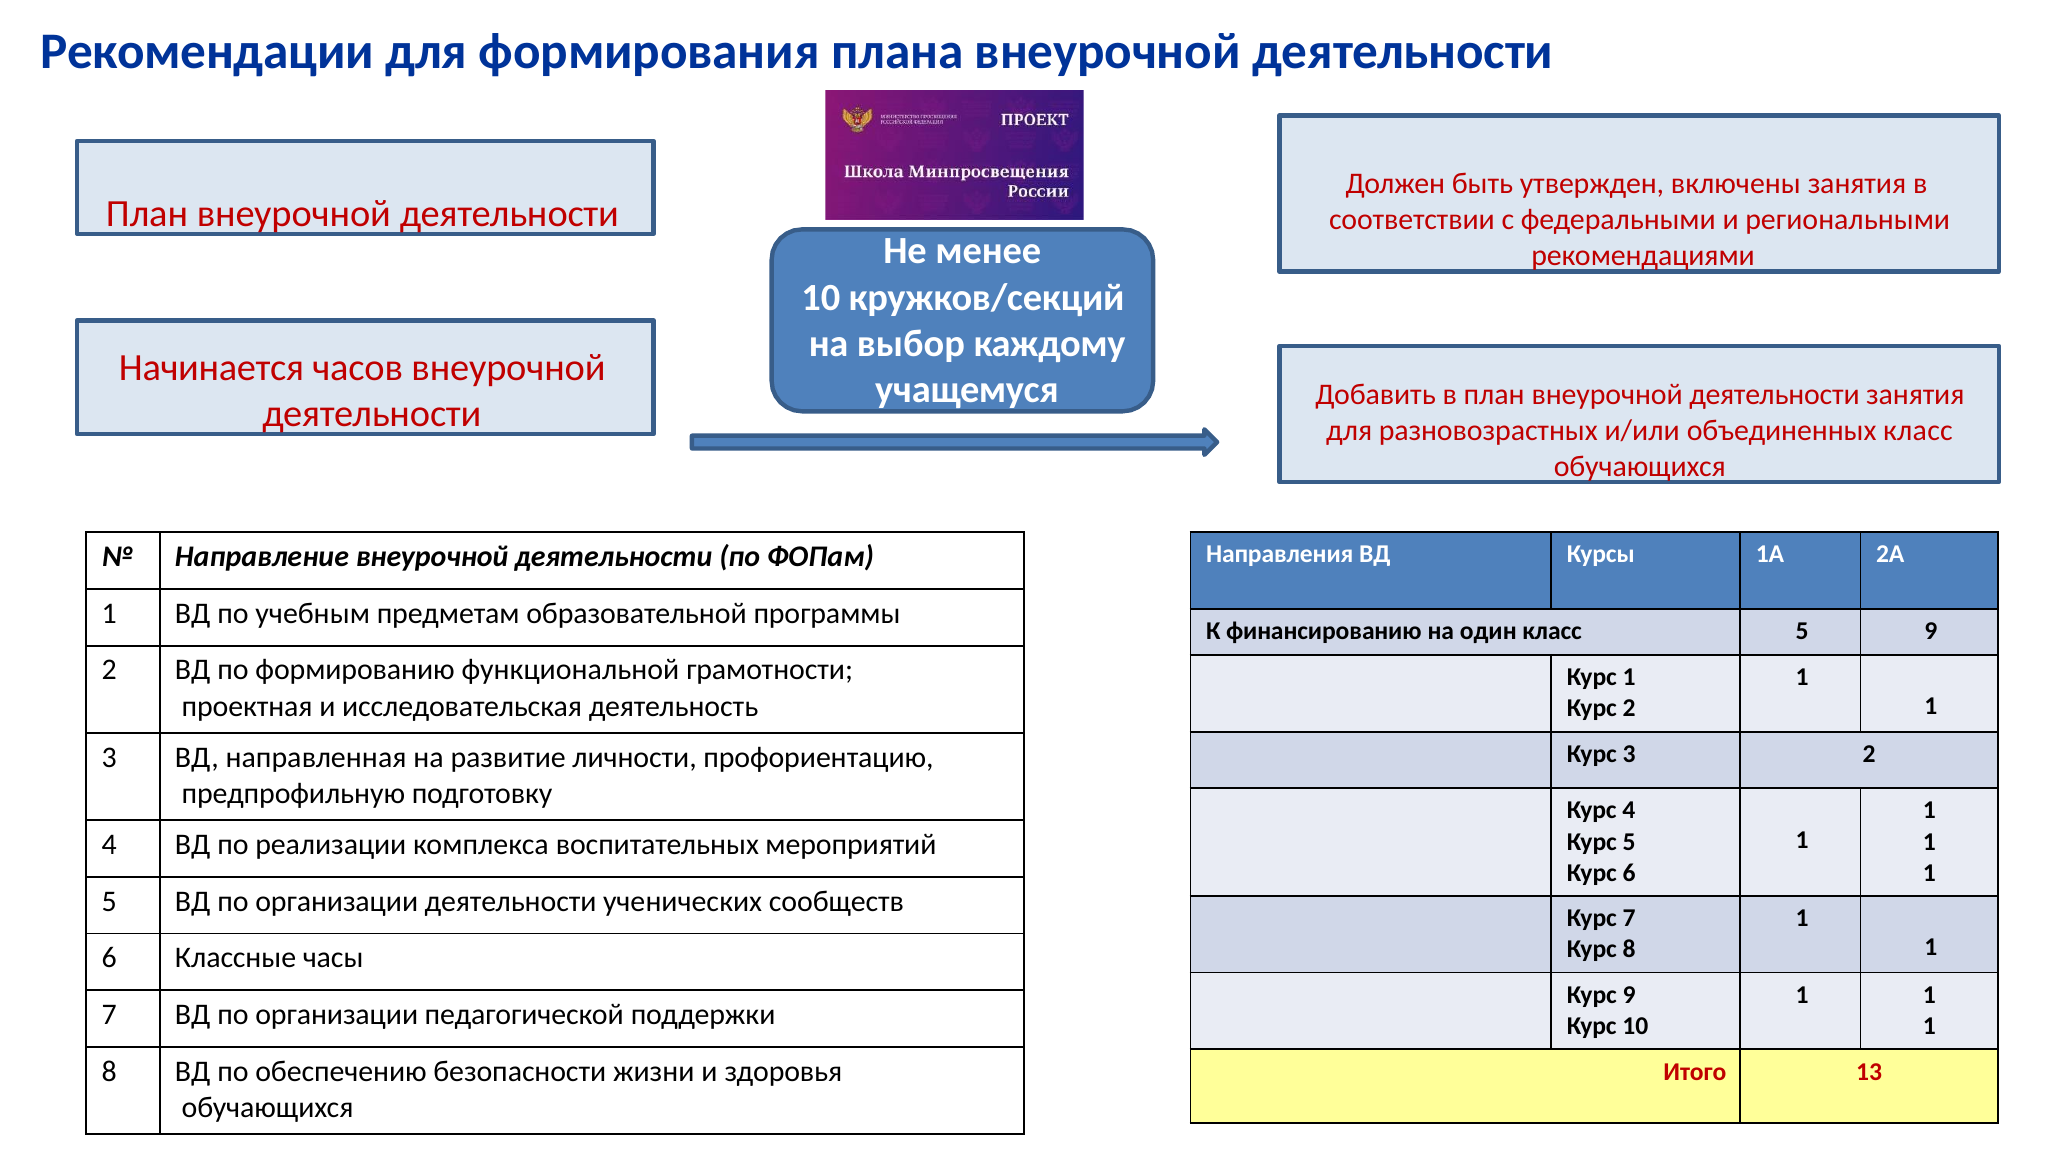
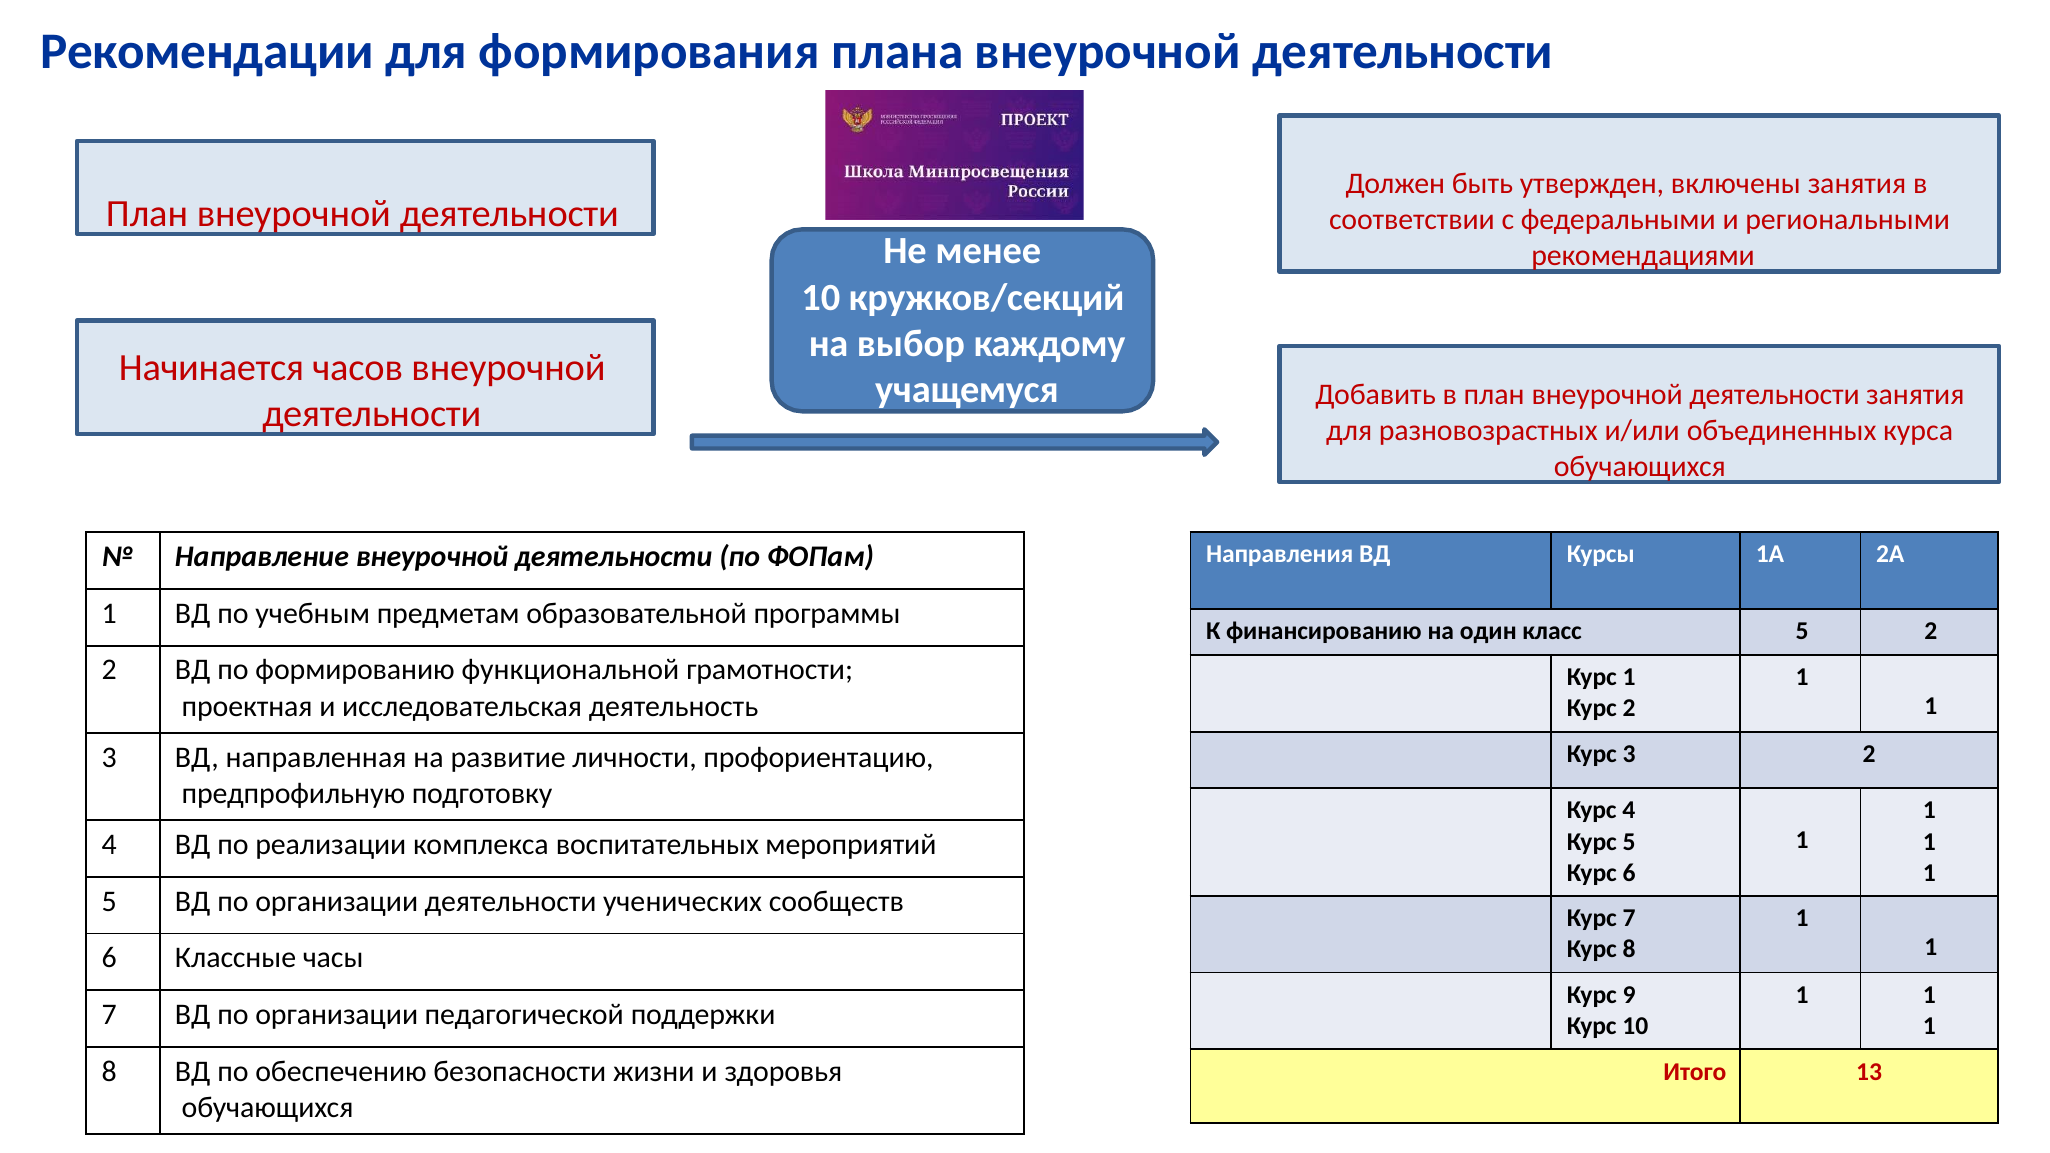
объединенных класс: класс -> курса (1918, 431)
5 9: 9 -> 2 (1931, 631)
